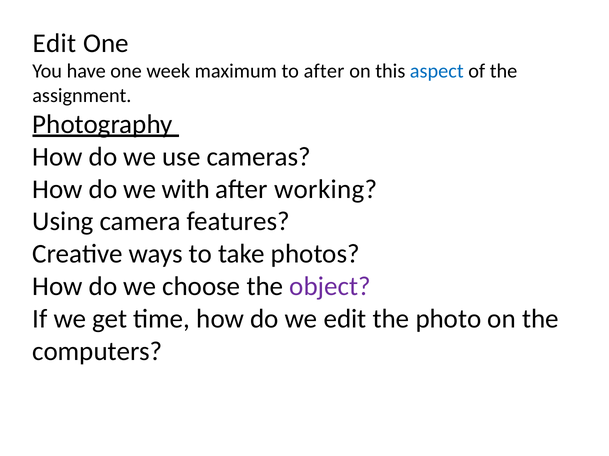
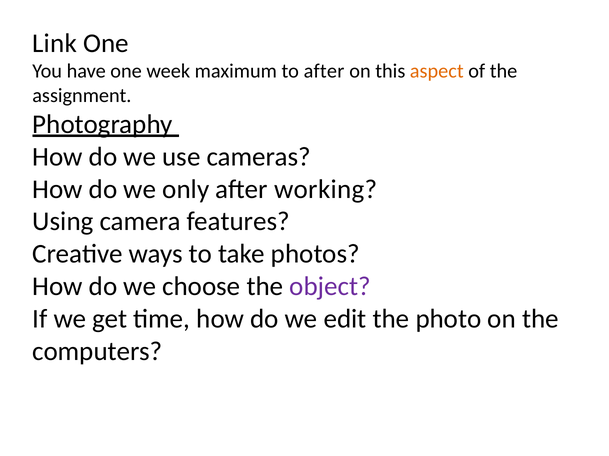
Edit: Edit -> Link (55, 43)
aspect colour: blue -> orange (437, 71)
with: with -> only (186, 189)
